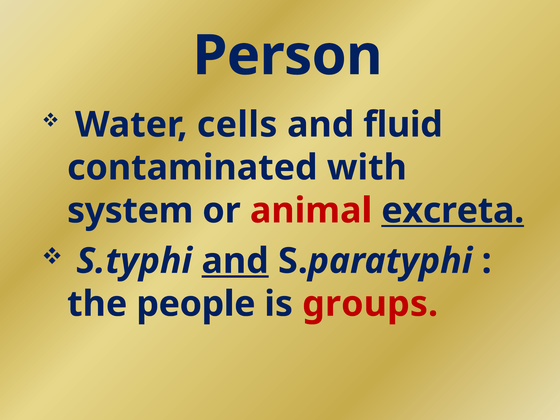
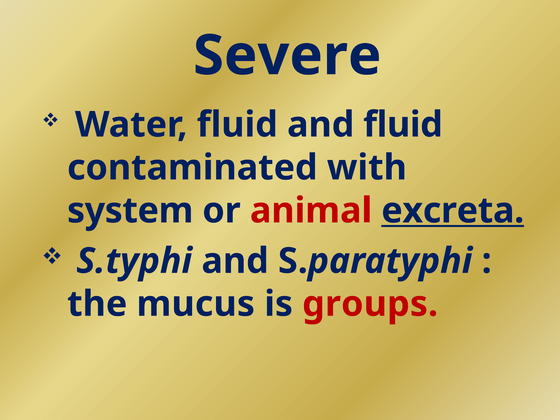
Person: Person -> Severe (287, 56)
Water cells: cells -> fluid (237, 125)
and underline: present -> none (235, 261)
people: people -> mucus (196, 304)
